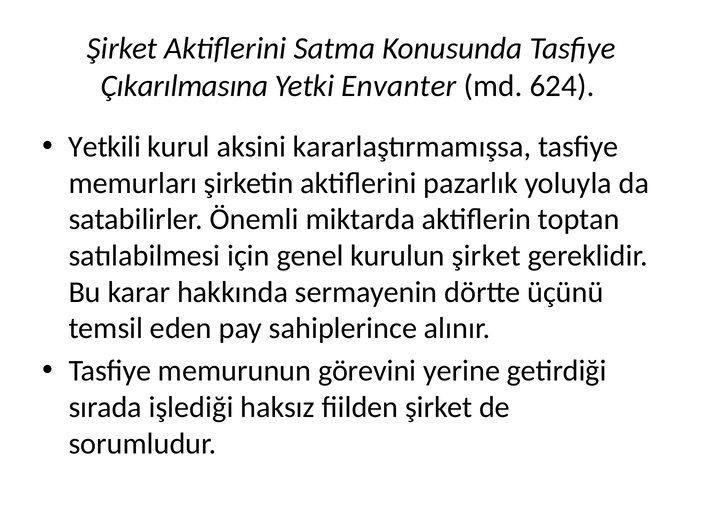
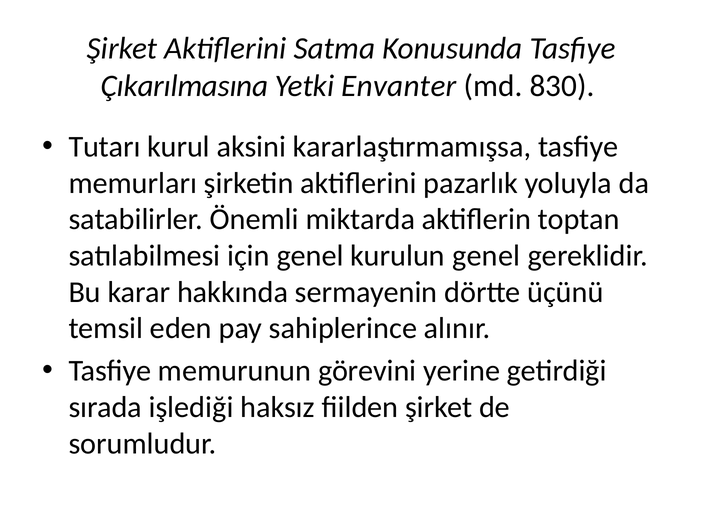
624: 624 -> 830 (562, 86)
Yetkili: Yetkili -> Tutarı (105, 147)
kurulun şirket: şirket -> genel (486, 256)
